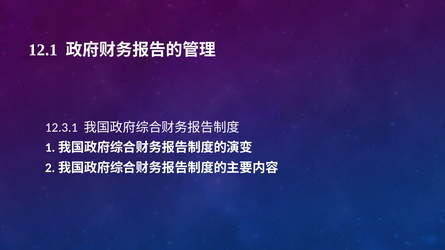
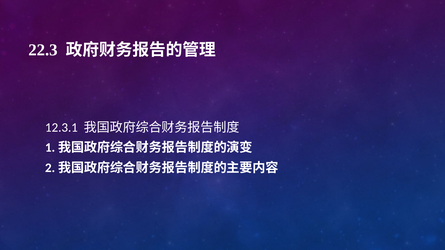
12.1: 12.1 -> 22.3 (43, 50)
